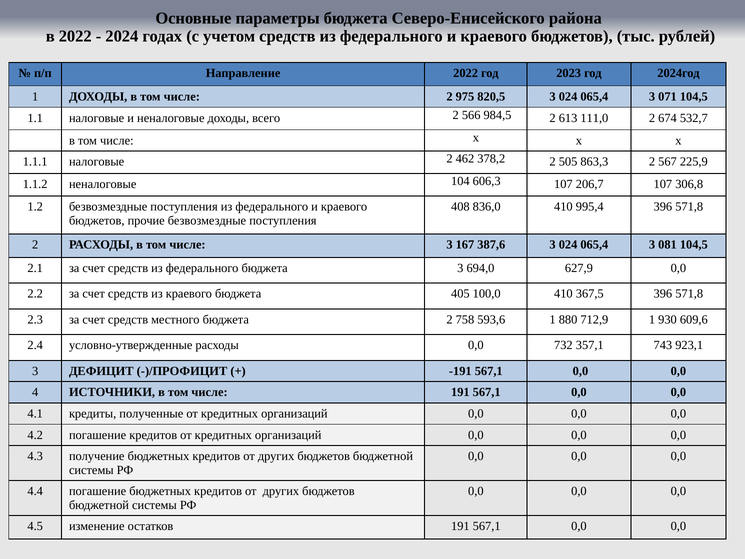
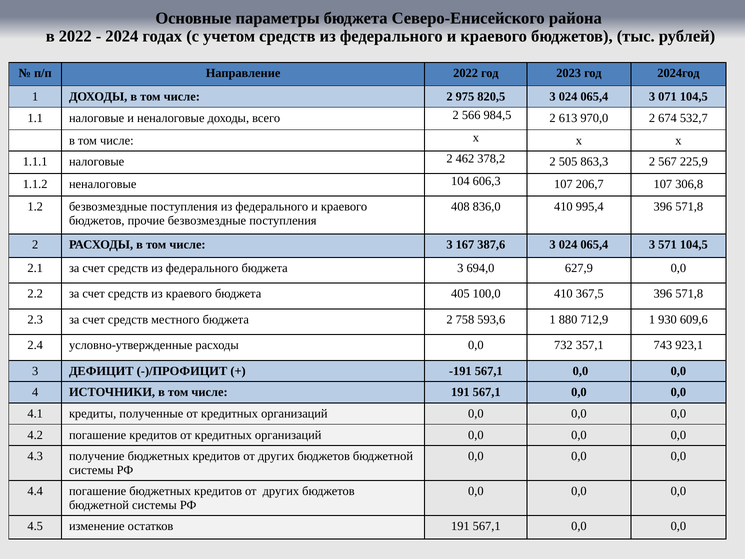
111,0: 111,0 -> 970,0 (594, 118)
081: 081 -> 571 (668, 245)
